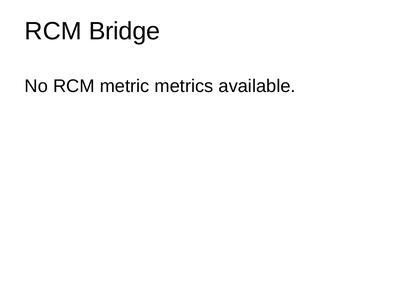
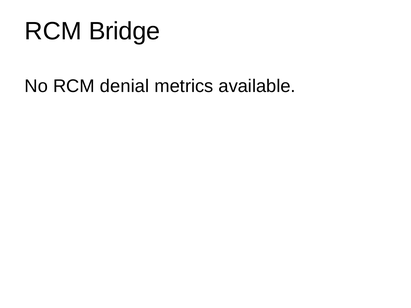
metric: metric -> denial (124, 86)
